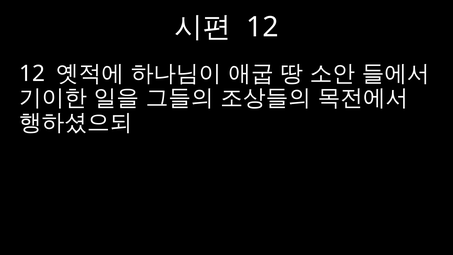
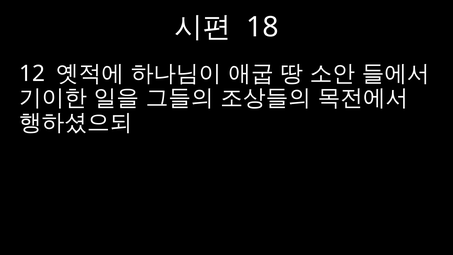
12: 12 -> 18 (262, 27)
